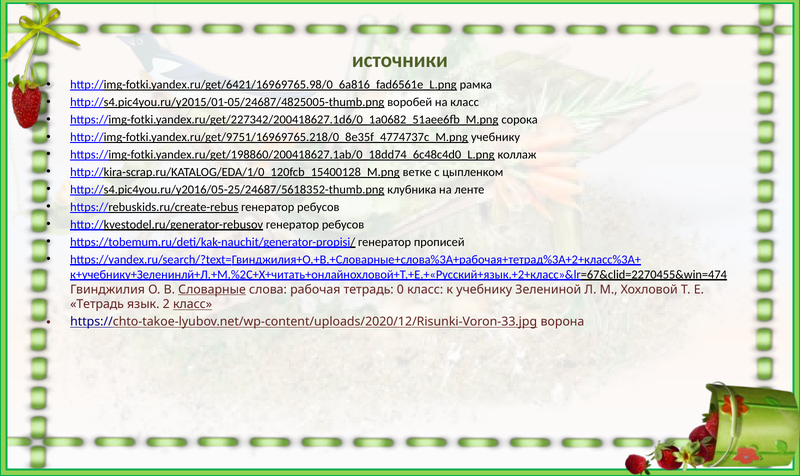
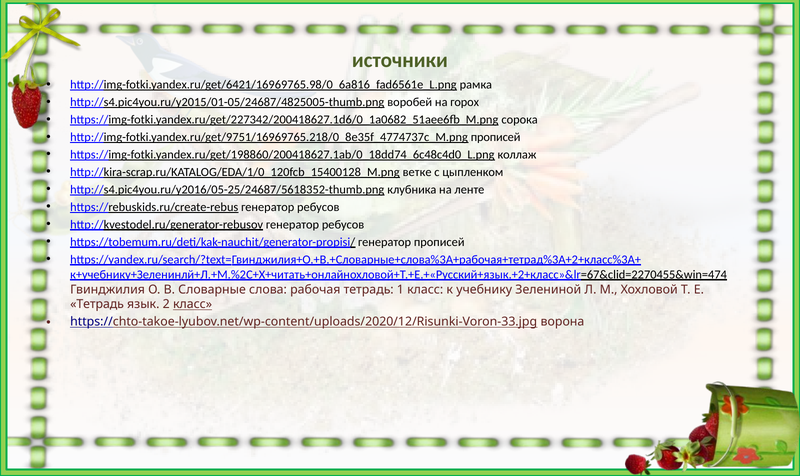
на класс: класс -> горох (465, 102)
http://img-fotki.yandex.ru/get/9751/16969765.218/0_8e35f_4774737c_M.png учебнику: учебнику -> прописей (496, 137)
Словарные underline: present -> none (212, 290)
0: 0 -> 1 (400, 290)
